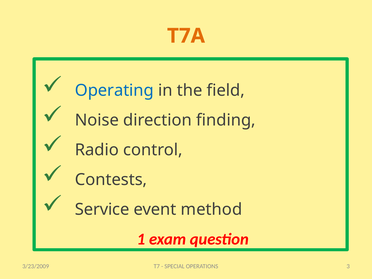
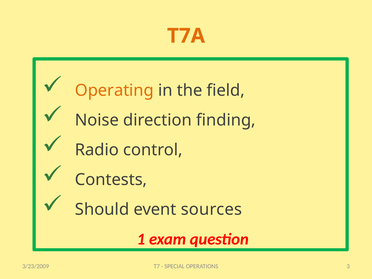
Operating colour: blue -> orange (114, 90)
Service: Service -> Should (102, 209)
method: method -> sources (211, 209)
